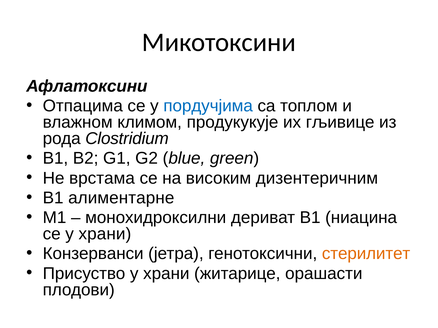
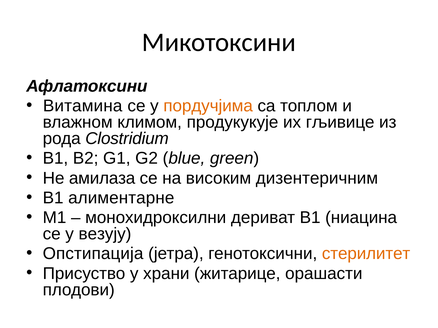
Отпацима: Отпацима -> Витамина (83, 106)
пордучјима colour: blue -> orange (208, 106)
врстама: врстама -> амилаза (102, 178)
се у храни: храни -> везују (105, 234)
Конзерванси: Конзерванси -> Опстипација (93, 254)
